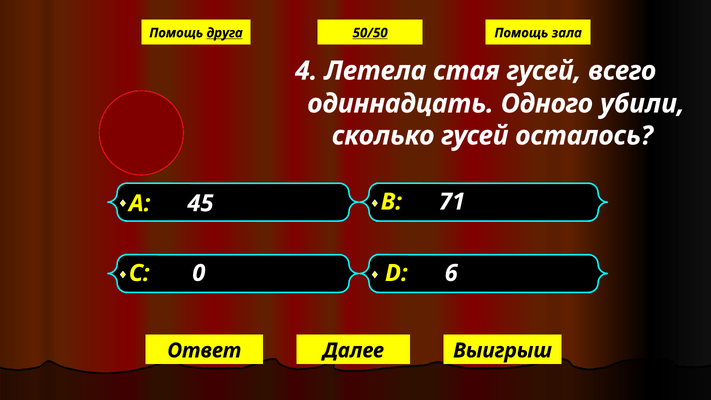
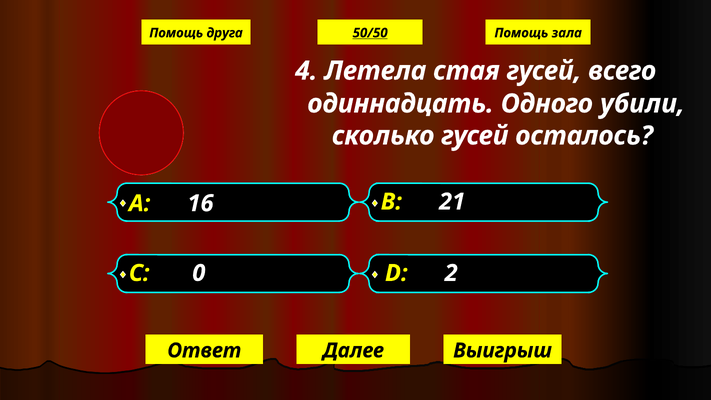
друга underline: present -> none (225, 33)
45: 45 -> 16 (200, 203)
71: 71 -> 21 (452, 202)
6: 6 -> 2 (451, 273)
